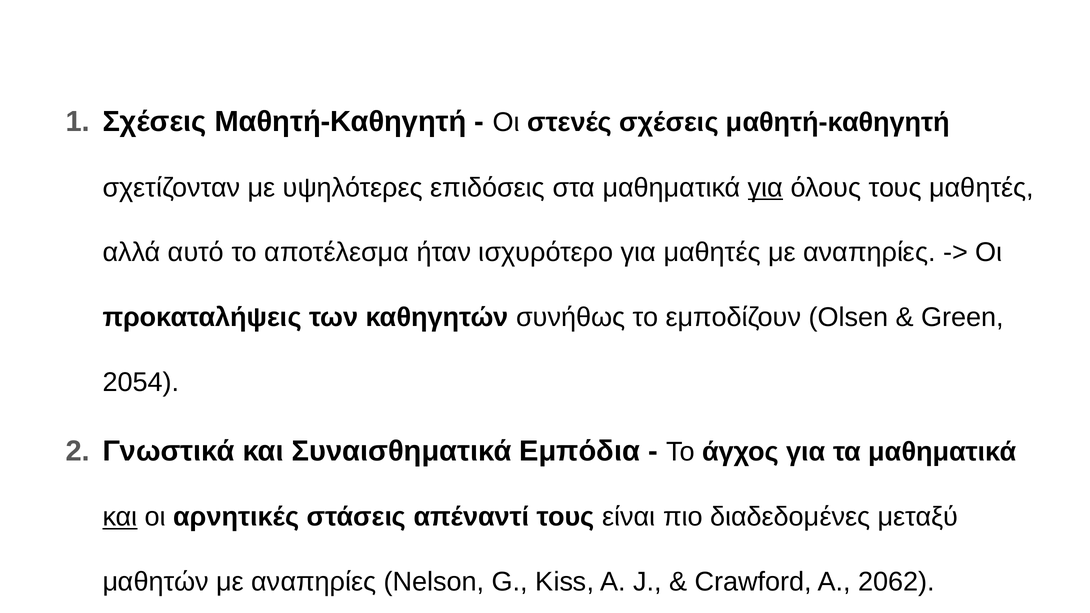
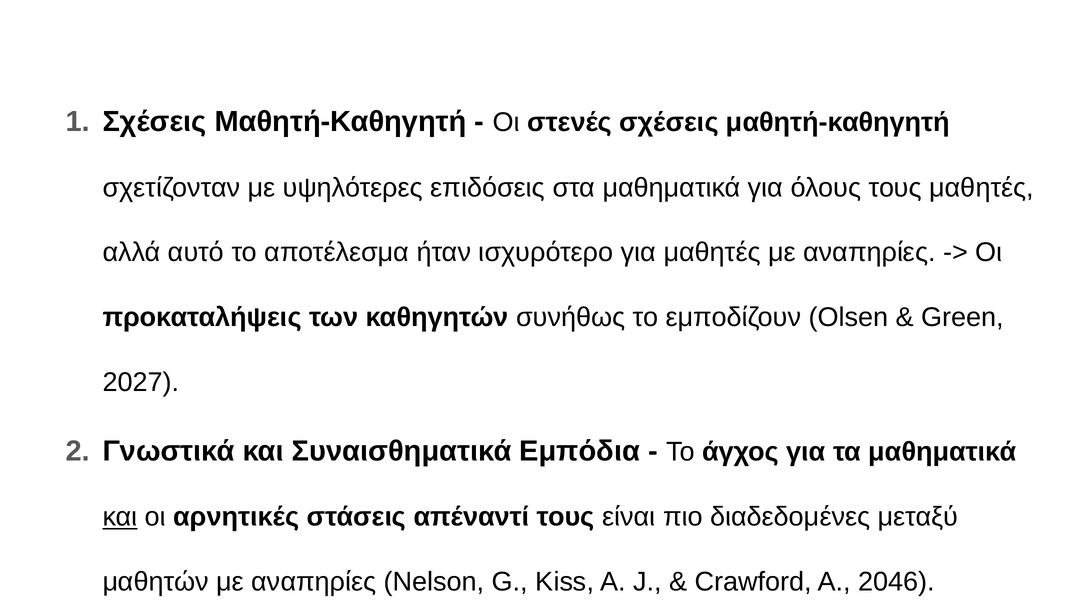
για underline: present -> none (766, 188)
2054: 2054 -> 2027 (141, 382)
2062: 2062 -> 2046 (897, 582)
